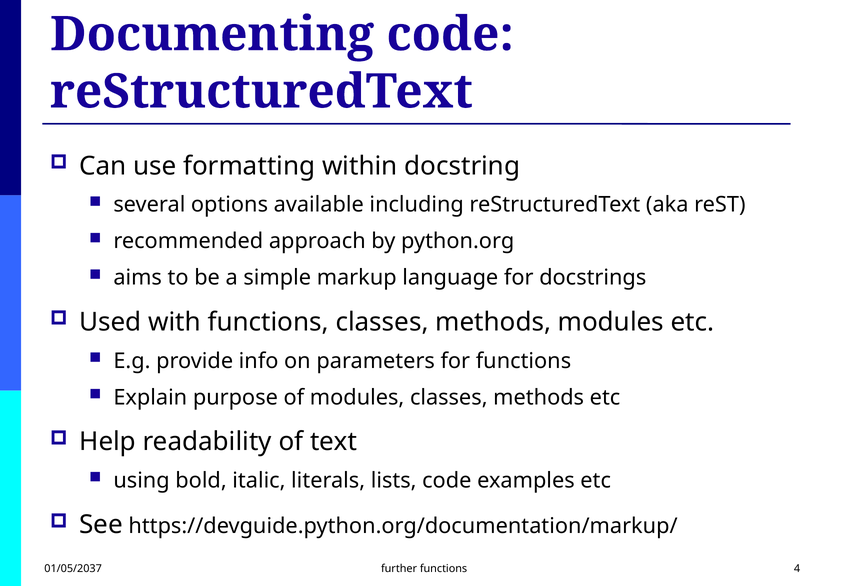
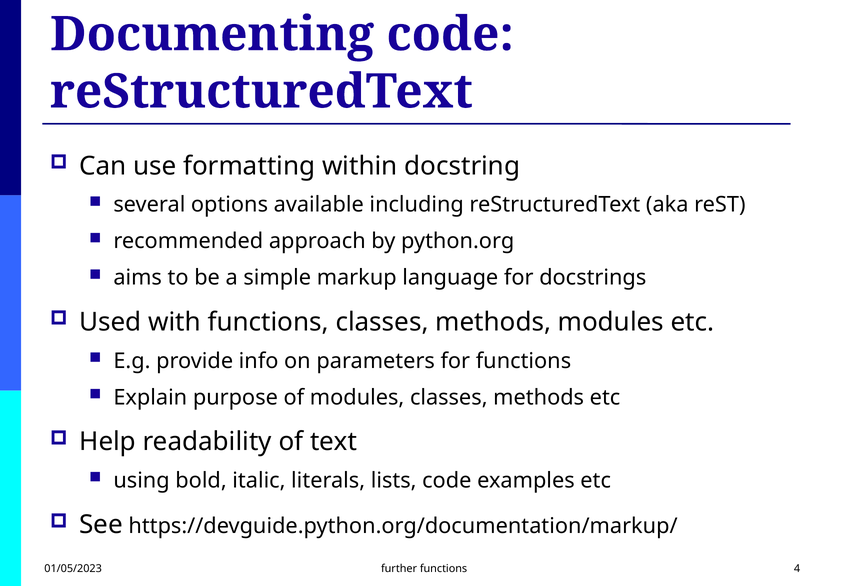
01/05/2037: 01/05/2037 -> 01/05/2023 (73, 569)
